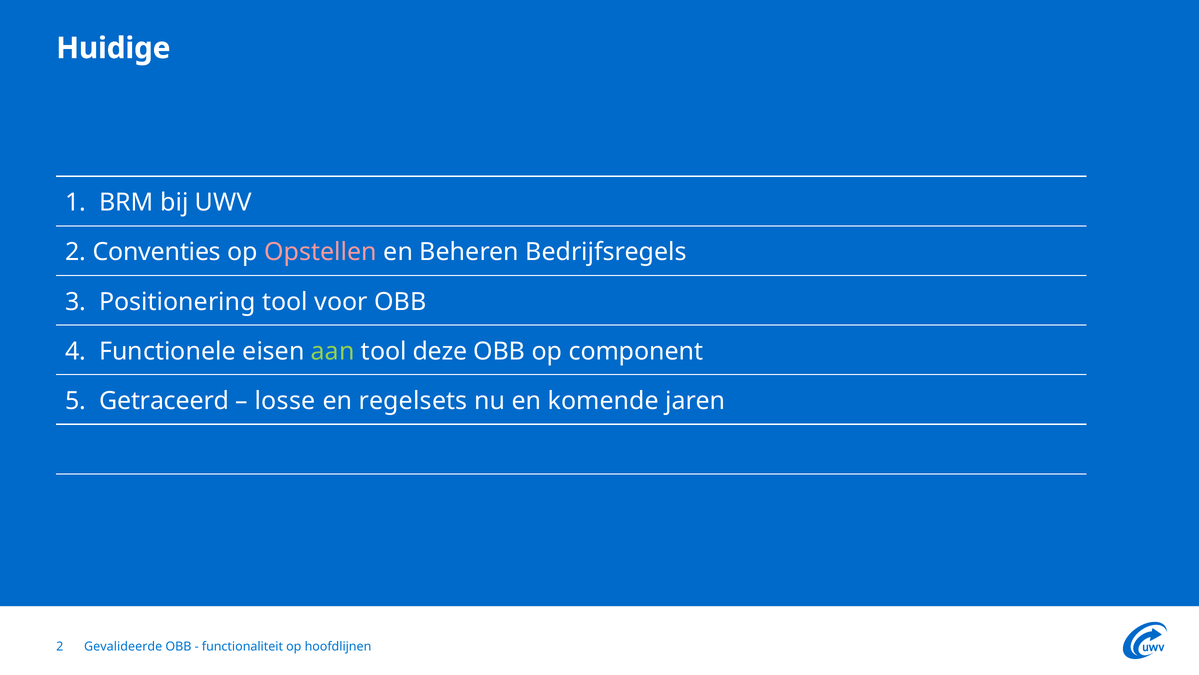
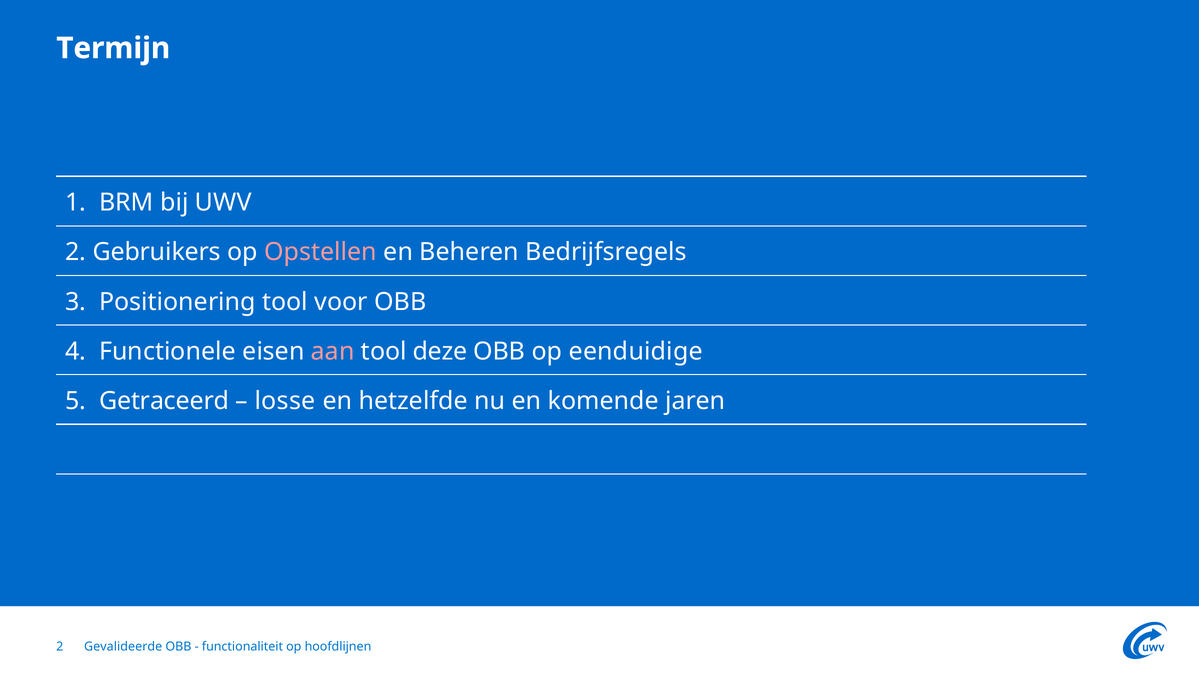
Huidige: Huidige -> Termijn (113, 48)
Conventies: Conventies -> Gebruikers (157, 252)
aan colour: light green -> pink (333, 351)
component: component -> eenduidige (636, 351)
regelsets: regelsets -> hetzelfde (413, 401)
